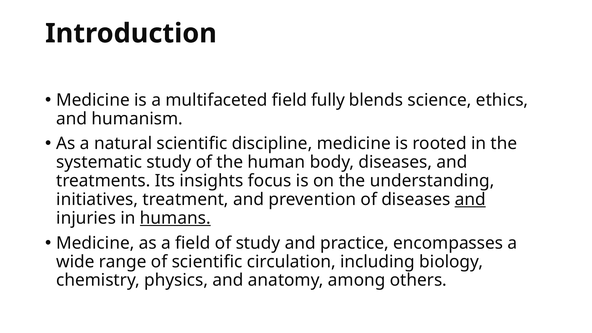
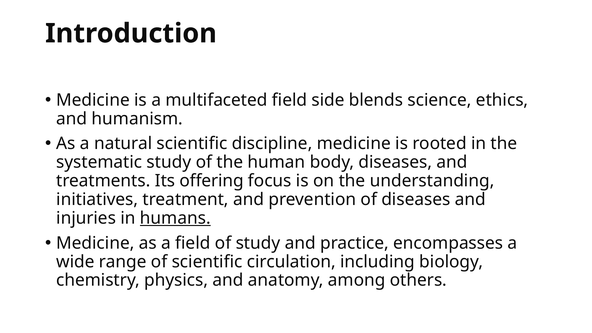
fully: fully -> side (328, 100)
insights: insights -> offering (212, 181)
and underline: present -> none (470, 200)
